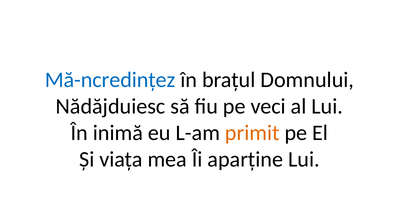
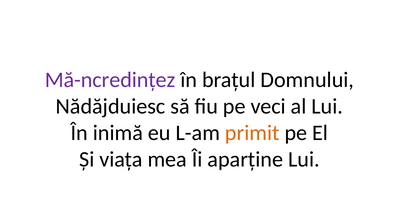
Mă-ncredințez colour: blue -> purple (110, 80)
